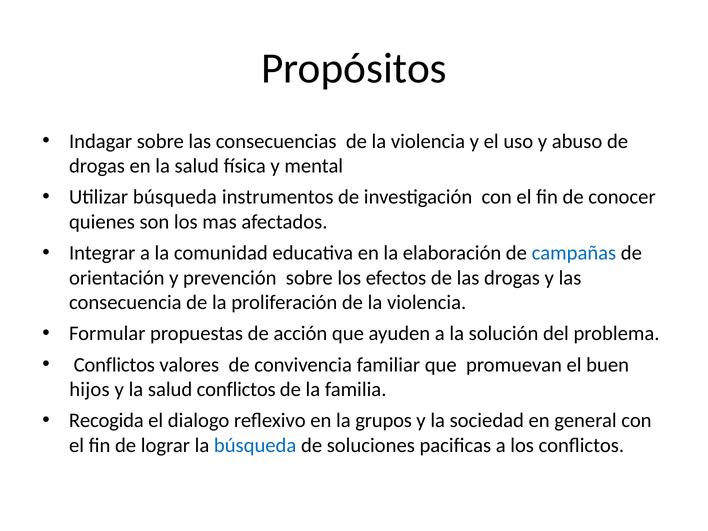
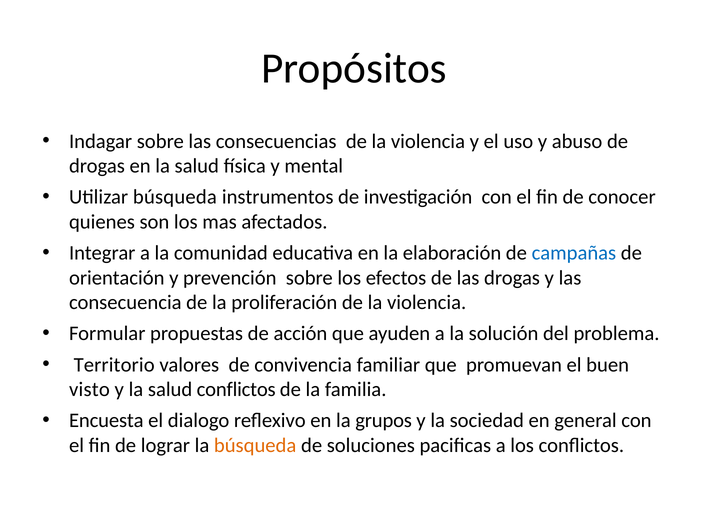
Conflictos: Conflictos -> Territorio (114, 365)
hijos: hijos -> visto (89, 389)
Recogida: Recogida -> Encuesta (106, 421)
búsqueda colour: blue -> orange (255, 445)
